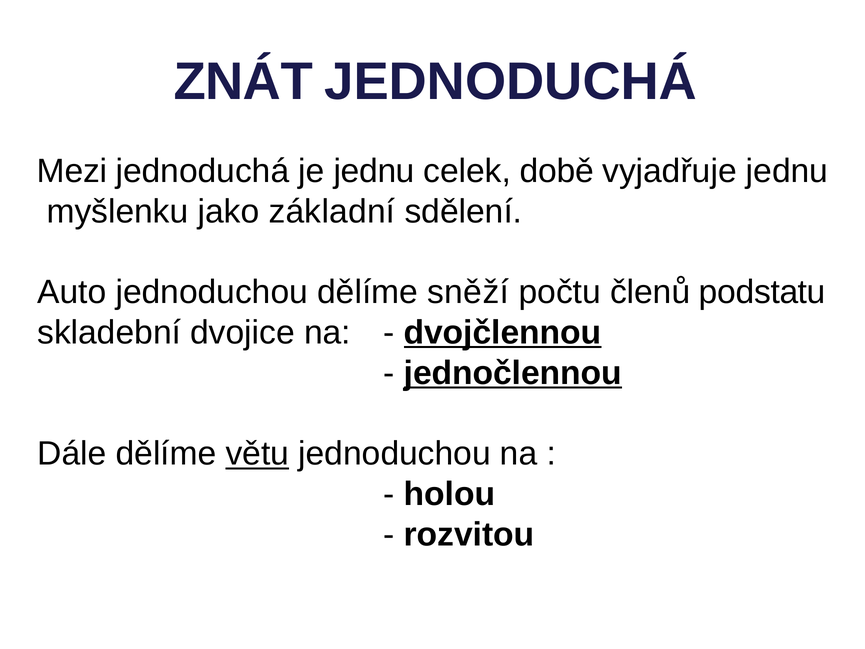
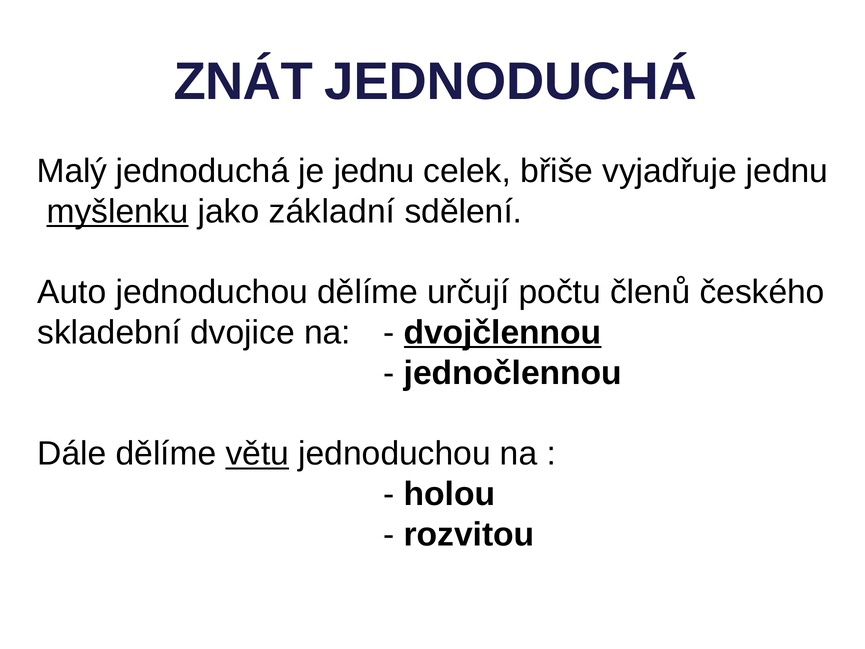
Mezi: Mezi -> Malý (72, 171)
době: době -> břiše (557, 171)
myšlenku underline: none -> present (117, 211)
sněží: sněží -> určují (468, 292)
podstatu: podstatu -> českého (762, 292)
jednočlennou underline: present -> none (513, 373)
